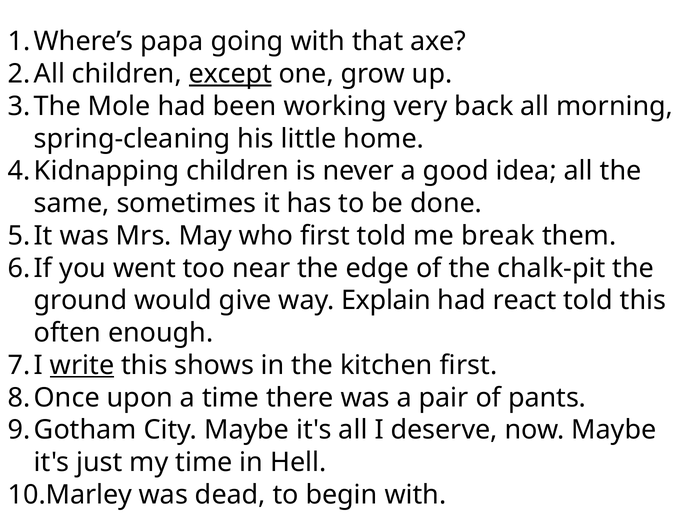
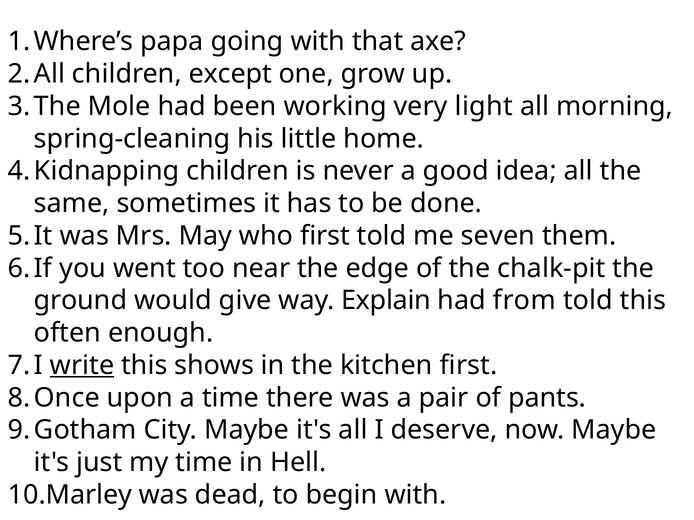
except underline: present -> none (230, 74)
back: back -> light (484, 106)
break: break -> seven (498, 236)
react: react -> from (524, 301)
